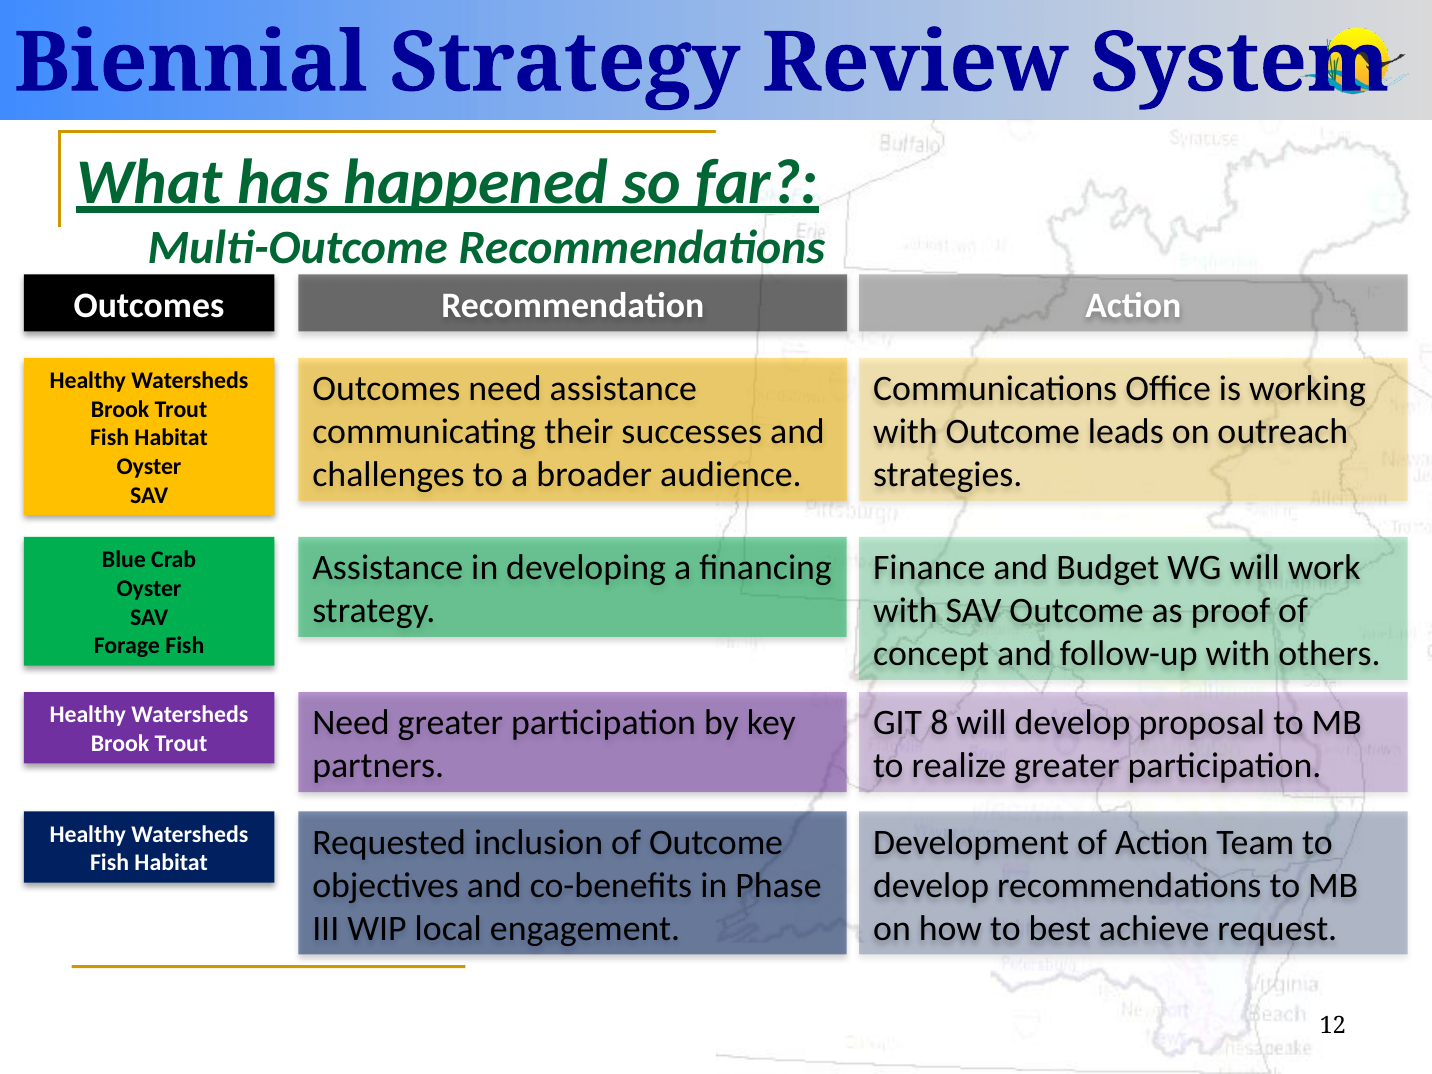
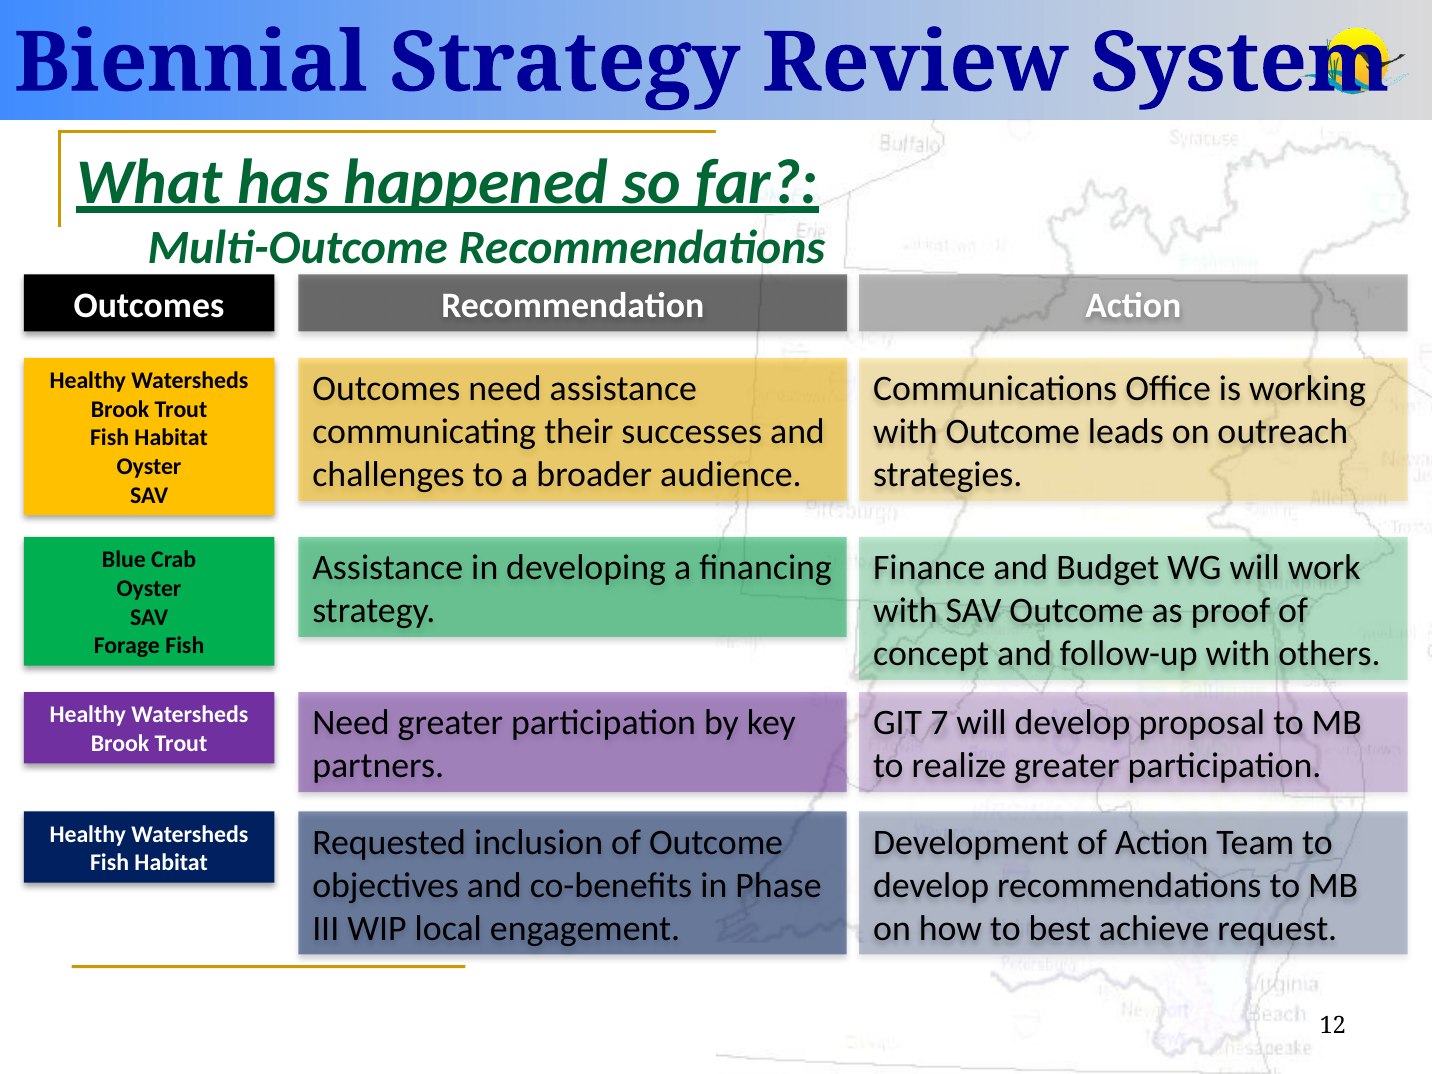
8: 8 -> 7 (939, 723)
